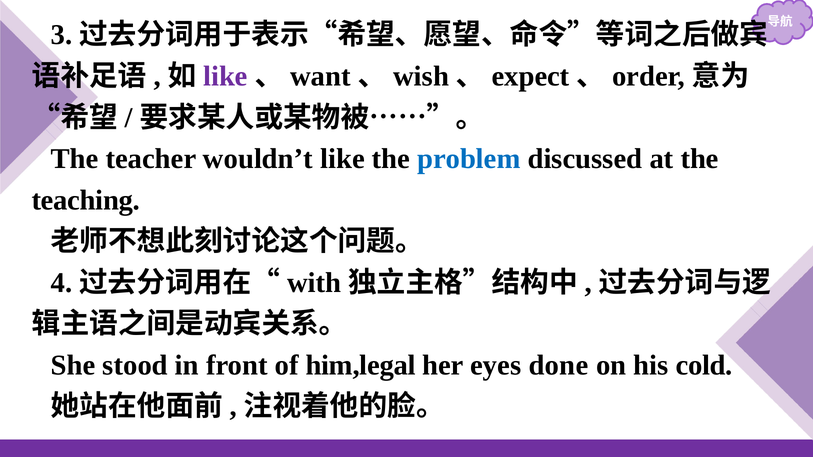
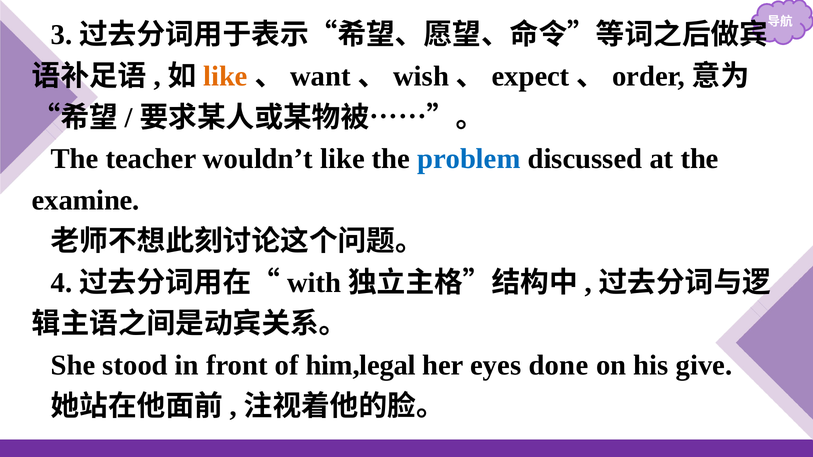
like colour: purple -> orange (225, 76)
teaching: teaching -> examine (86, 200)
cold: cold -> give (704, 365)
